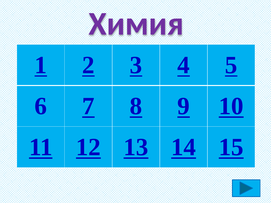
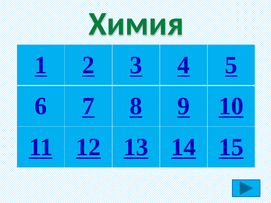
Химия colour: purple -> green (136, 24)
